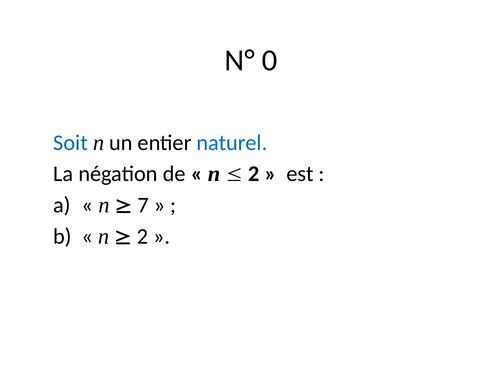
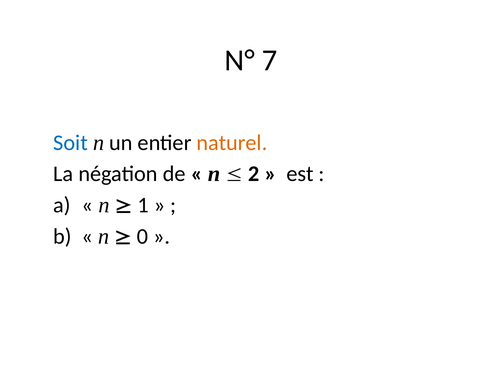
0: 0 -> 7 (270, 60)
naturel colour: blue -> orange (232, 142)
7: 7 -> 1 (143, 205)
2: 2 -> 0 (143, 236)
